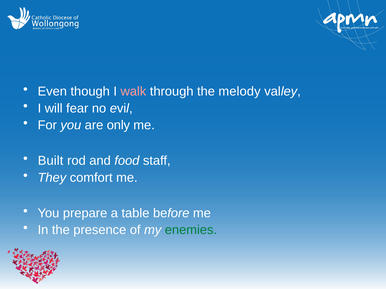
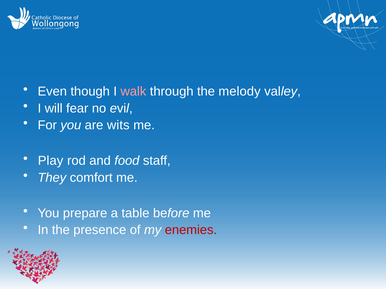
only: only -> wits (118, 125)
Built: Built -> Play (51, 161)
enemies colour: green -> red (191, 230)
